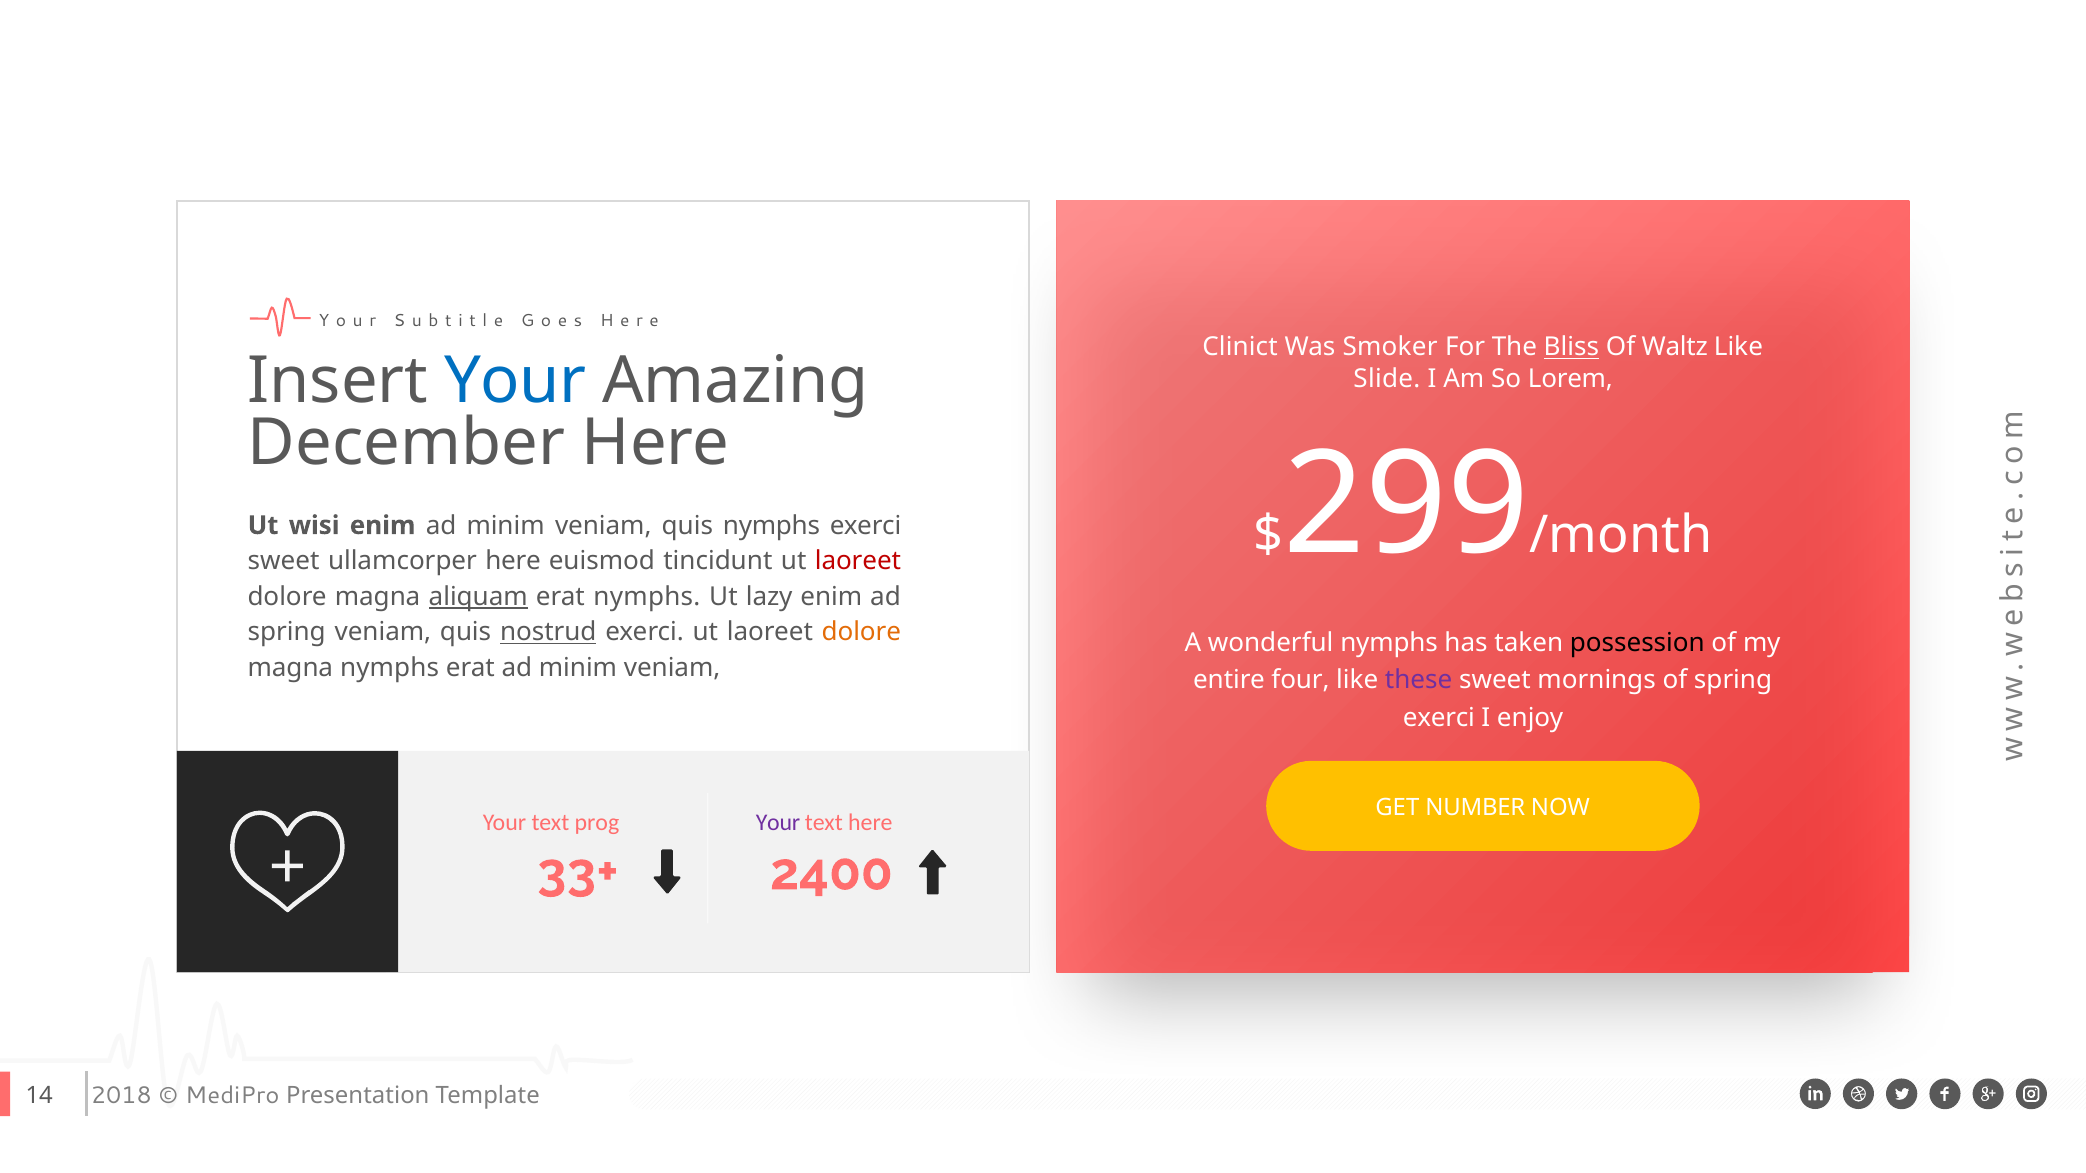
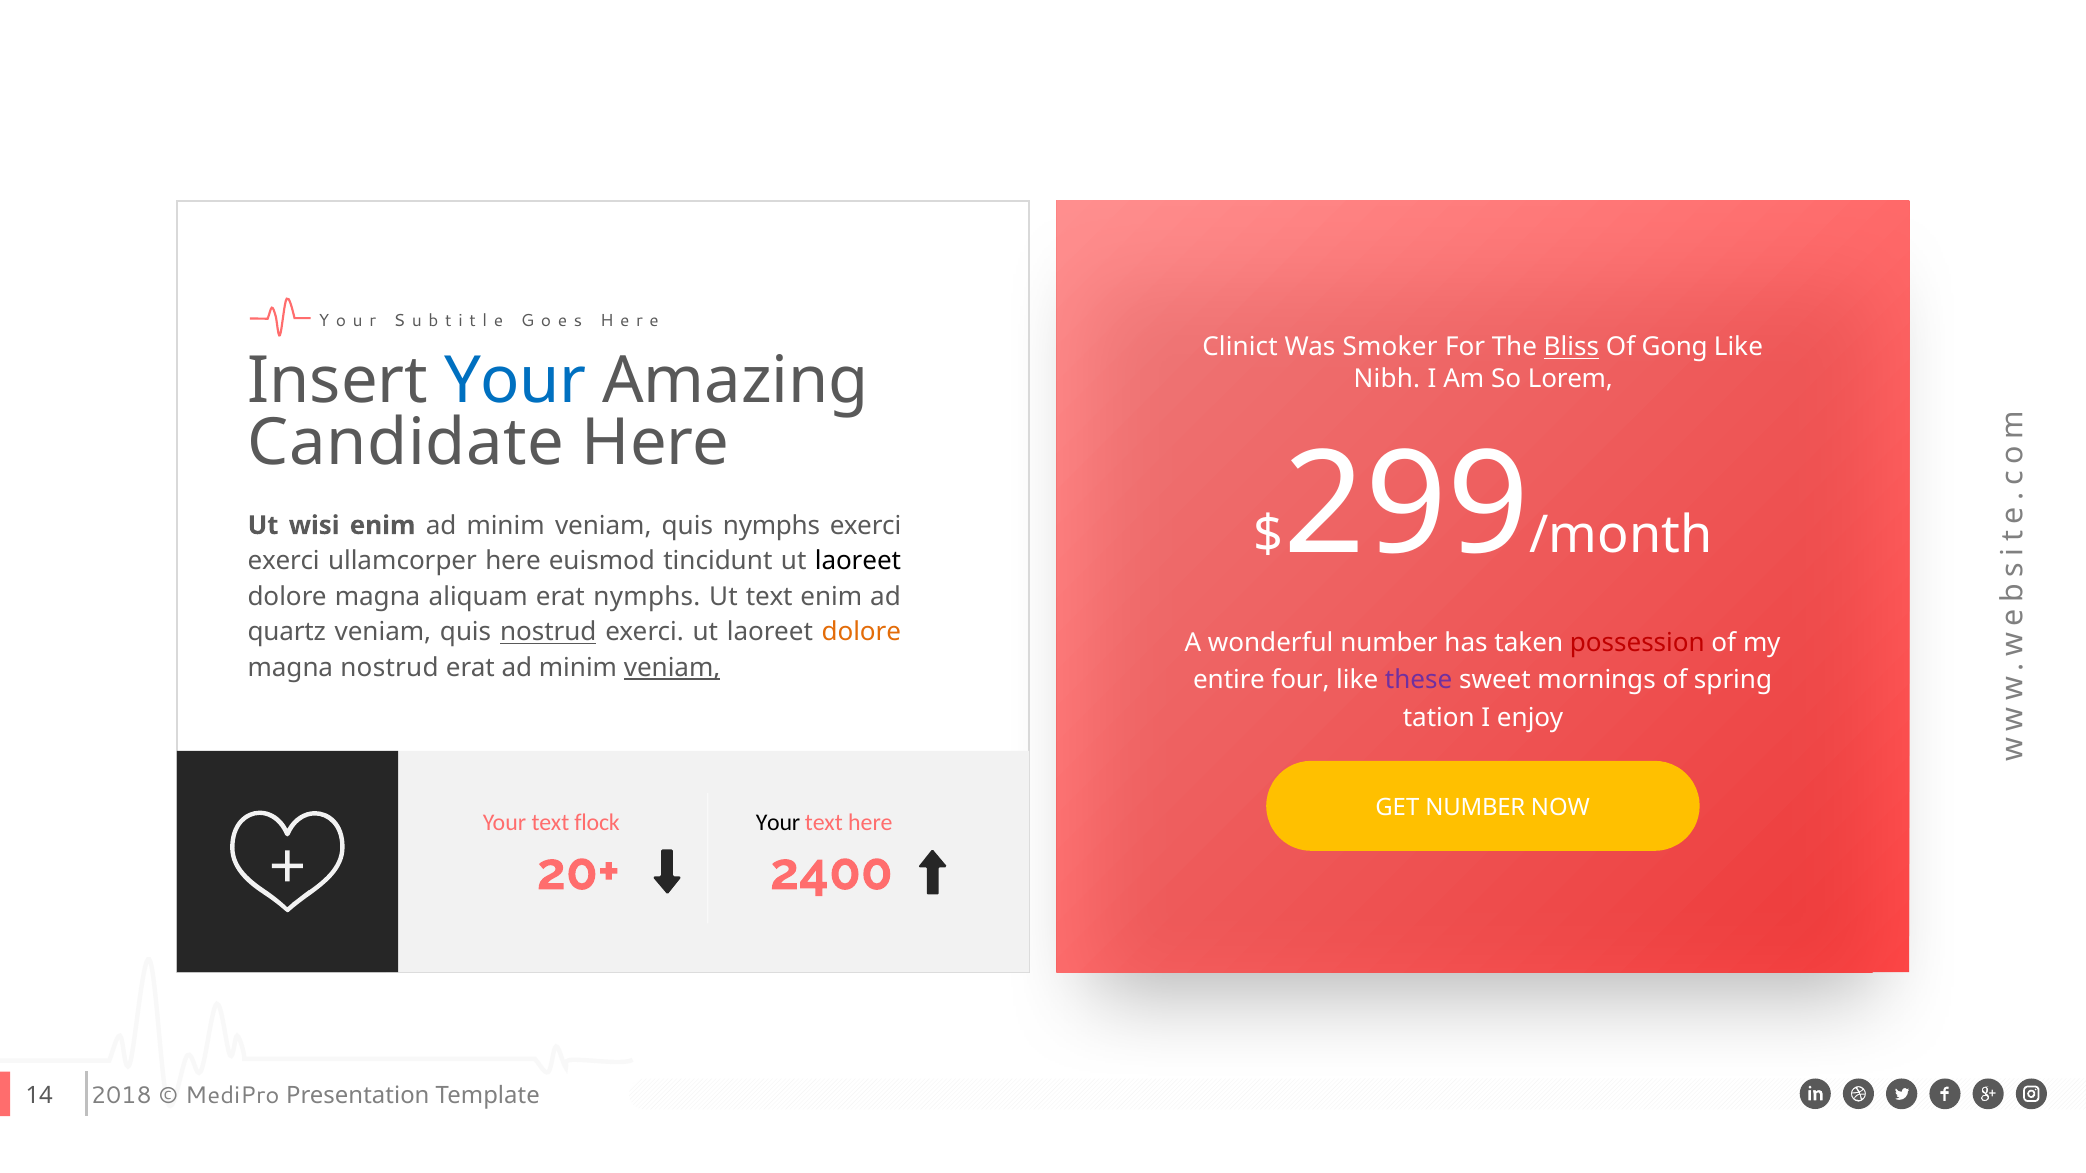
Waltz: Waltz -> Gong (1675, 347)
Slide: Slide -> Nibh (1387, 379)
December: December -> Candidate (406, 444)
sweet: sweet -> exerci (284, 561)
laoreet colour: red -> black (858, 561)
aliquam underline: present -> none (478, 597)
Ut lazy: lazy -> text (769, 597)
spring: spring -> quartz (287, 633)
wonderful nymphs: nymphs -> number (1389, 643)
possession colour: black -> red (1637, 643)
magna nymphs: nymphs -> nostrud (389, 668)
veniam underline: none -> present (672, 668)
exerci: exerci -> tation (1439, 718)
prog: prog -> flock (597, 823)
Your colour: purple -> black (778, 823)
33+: 33+ -> 20+ (578, 872)
